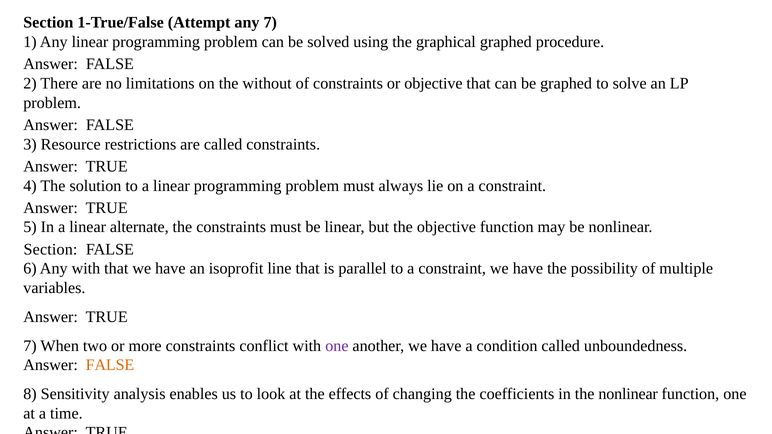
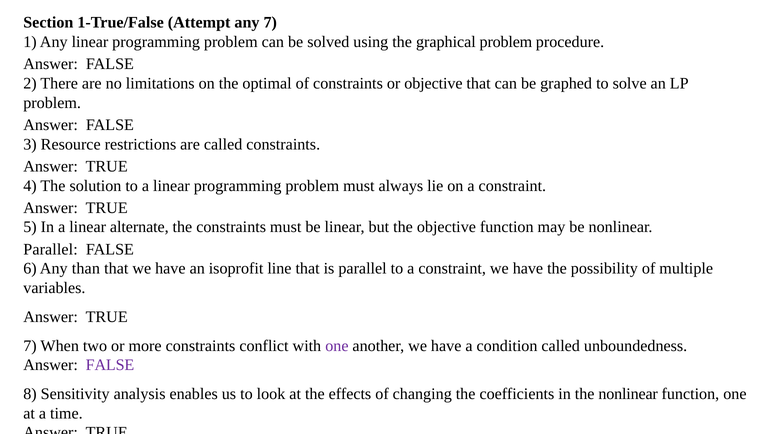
graphical graphed: graphed -> problem (506, 42)
without: without -> optimal (267, 83)
Section: Section -> Parallel (51, 250)
Any with: with -> than (86, 269)
FALSE colour: orange -> purple (110, 365)
